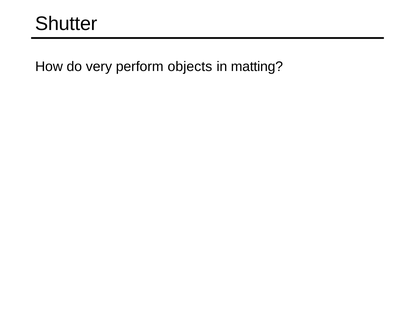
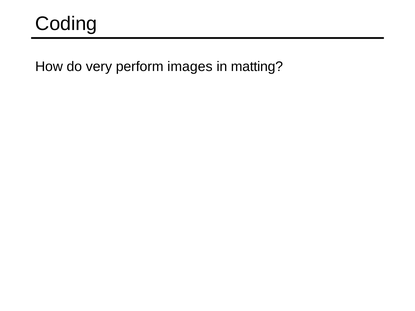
Shutter: Shutter -> Coding (66, 24)
objects: objects -> images (190, 67)
